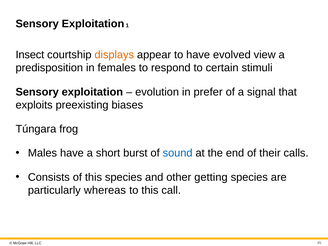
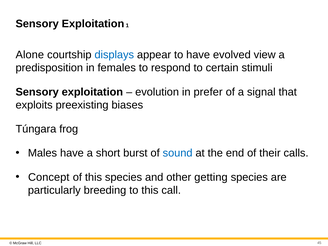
Insect: Insect -> Alone (30, 55)
displays colour: orange -> blue (114, 55)
Consists: Consists -> Concept (49, 177)
whereas: whereas -> breeding (105, 190)
